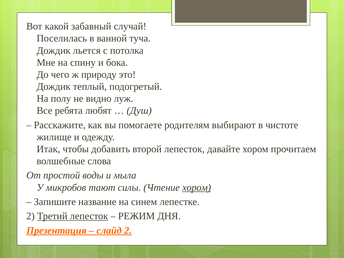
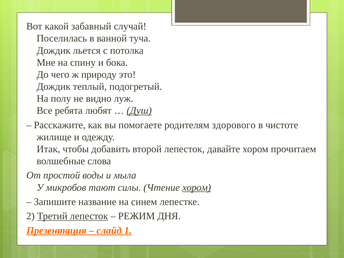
Душ underline: none -> present (139, 111)
выбирают: выбирают -> здорового (234, 125)
слайд 2: 2 -> 1 (128, 230)
